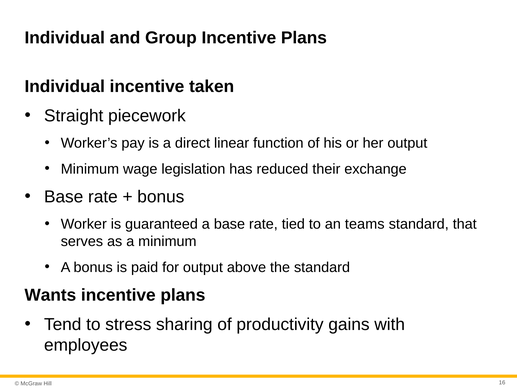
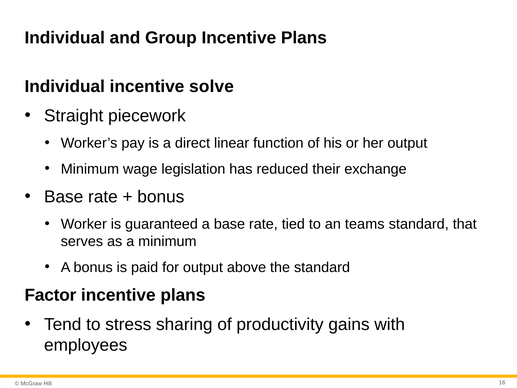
taken: taken -> solve (212, 86)
Wants: Wants -> Factor (50, 295)
